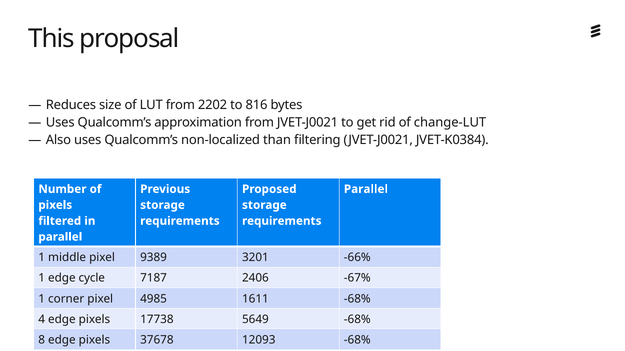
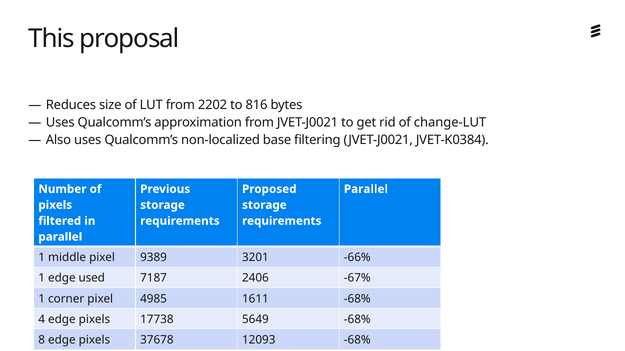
than: than -> base (277, 140)
cycle: cycle -> used (92, 279)
